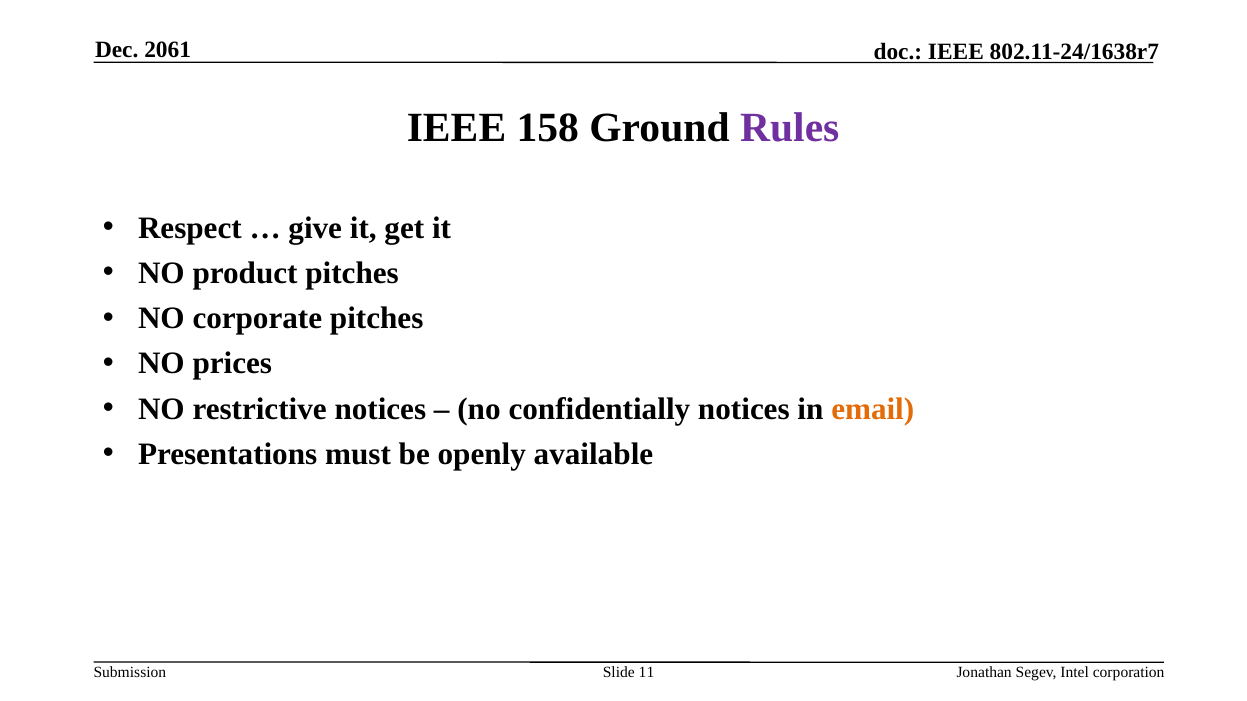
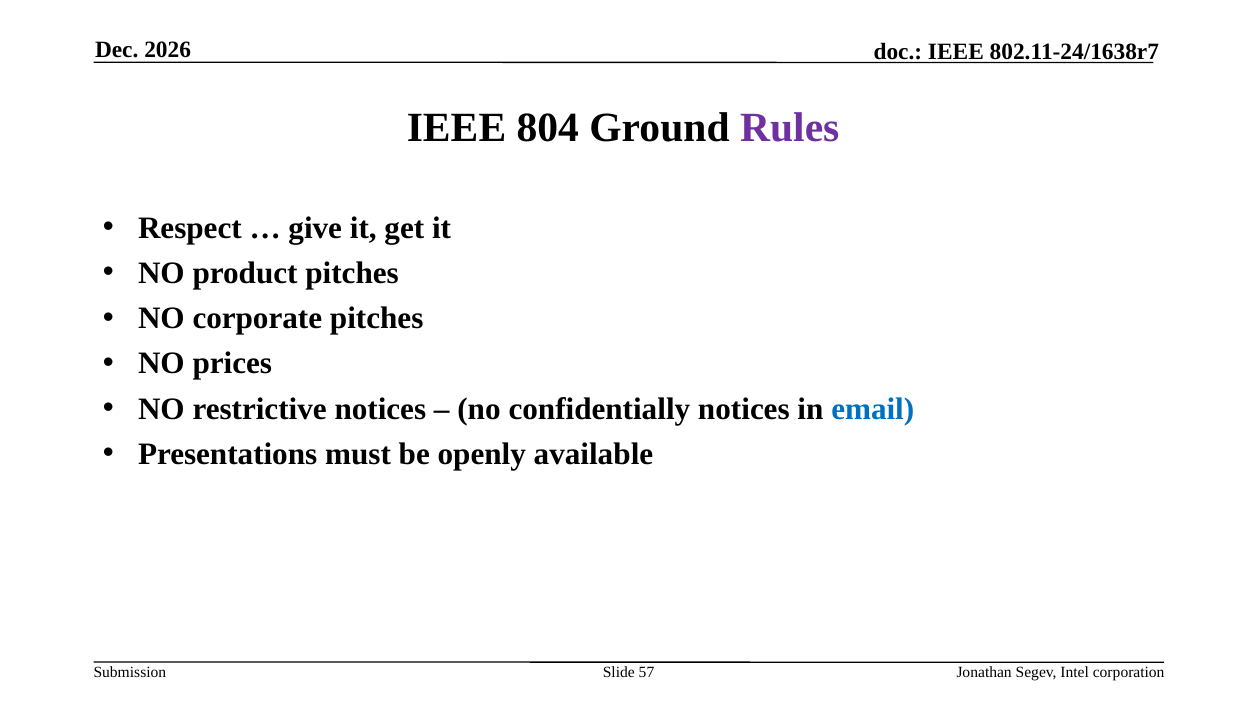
2061: 2061 -> 2026 (168, 50)
158: 158 -> 804 (548, 127)
email colour: orange -> blue (873, 409)
11: 11 -> 57 (647, 673)
